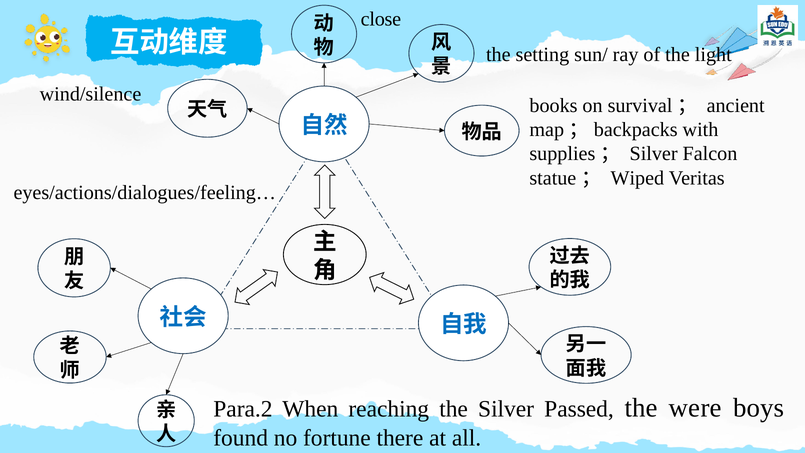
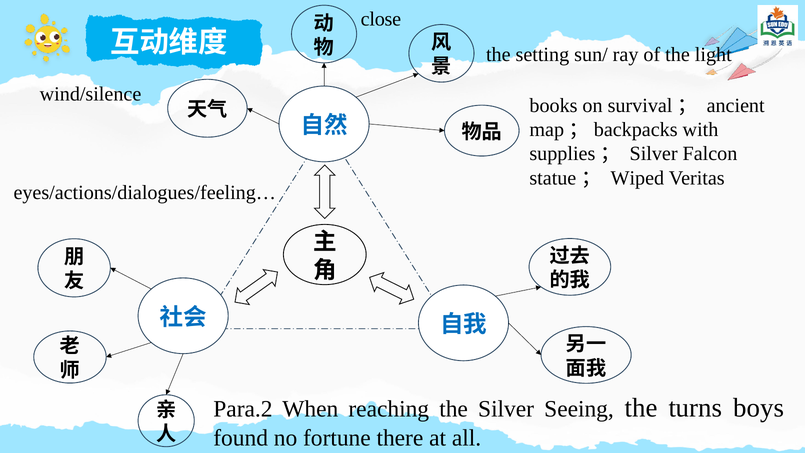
Passed: Passed -> Seeing (579, 409)
were: were -> turns (695, 408)
